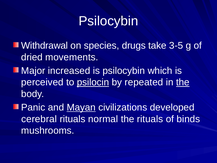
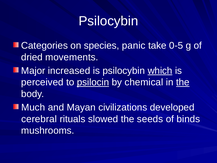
Withdrawal: Withdrawal -> Categories (44, 46)
drugs: drugs -> panic (134, 46)
3-5: 3-5 -> 0-5 (176, 46)
which underline: none -> present (160, 71)
repeated: repeated -> chemical (144, 82)
Panic: Panic -> Much (33, 107)
Mayan underline: present -> none (81, 107)
normal: normal -> slowed (103, 119)
the rituals: rituals -> seeds (150, 119)
